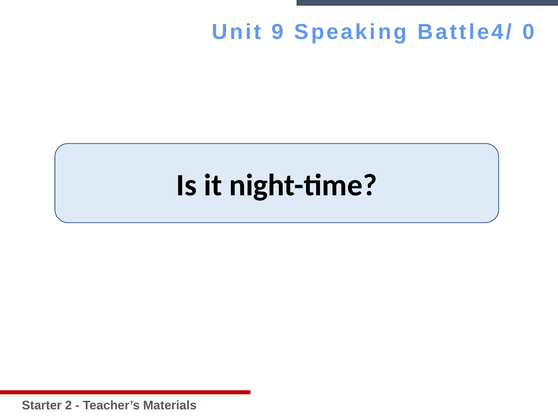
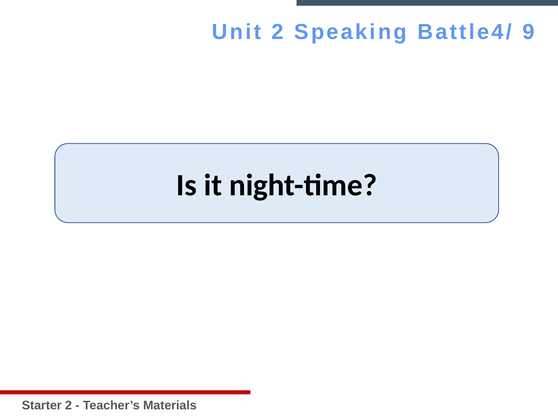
Unit 9: 9 -> 2 (278, 32)
0: 0 -> 9 (528, 32)
